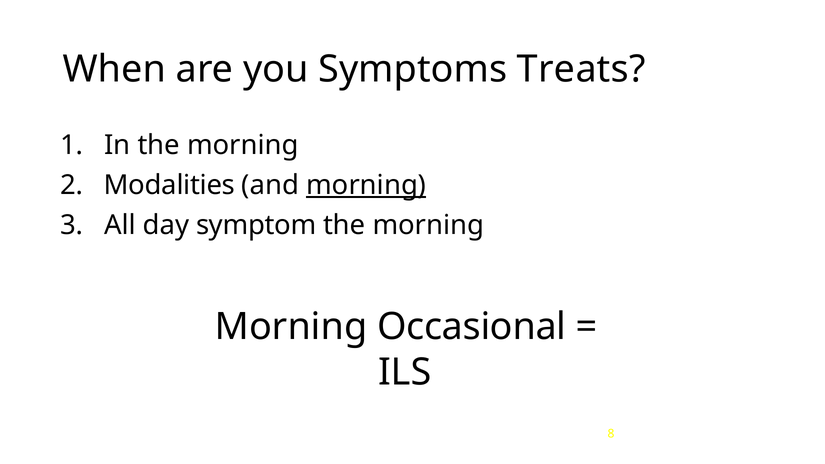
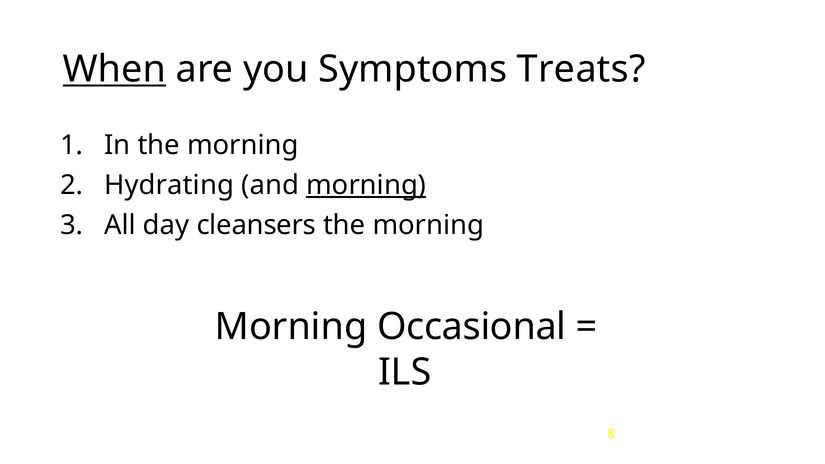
When underline: none -> present (114, 69)
Modalities: Modalities -> Hydrating (169, 185)
symptom: symptom -> cleansers (256, 225)
